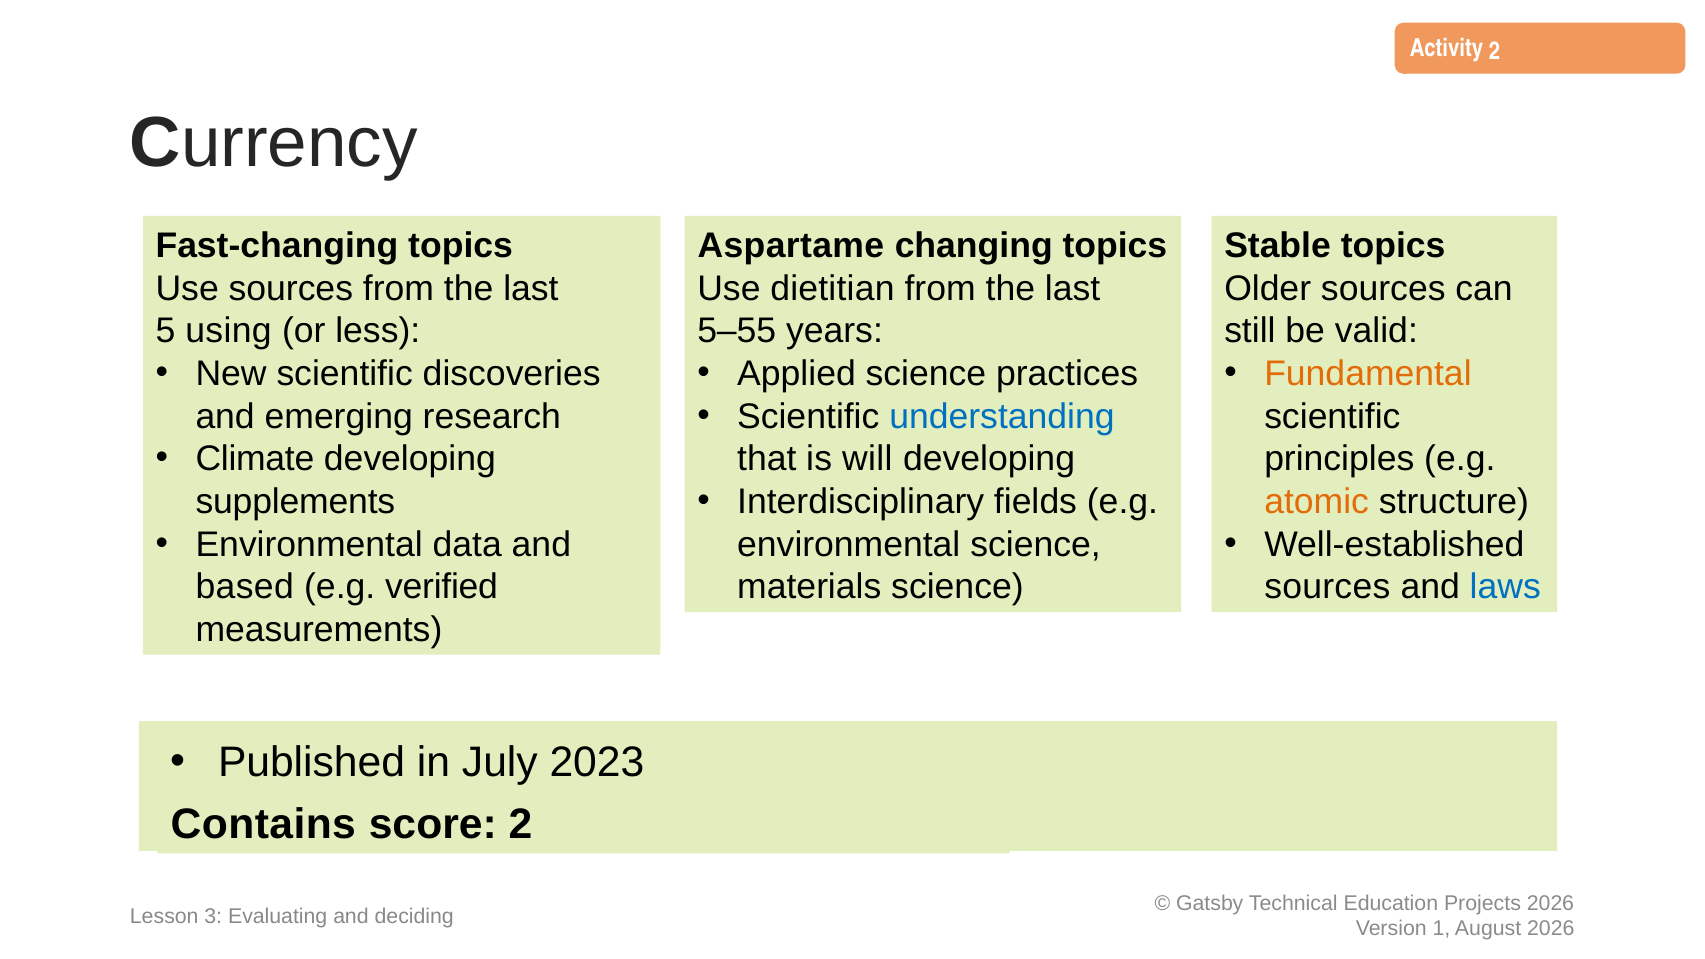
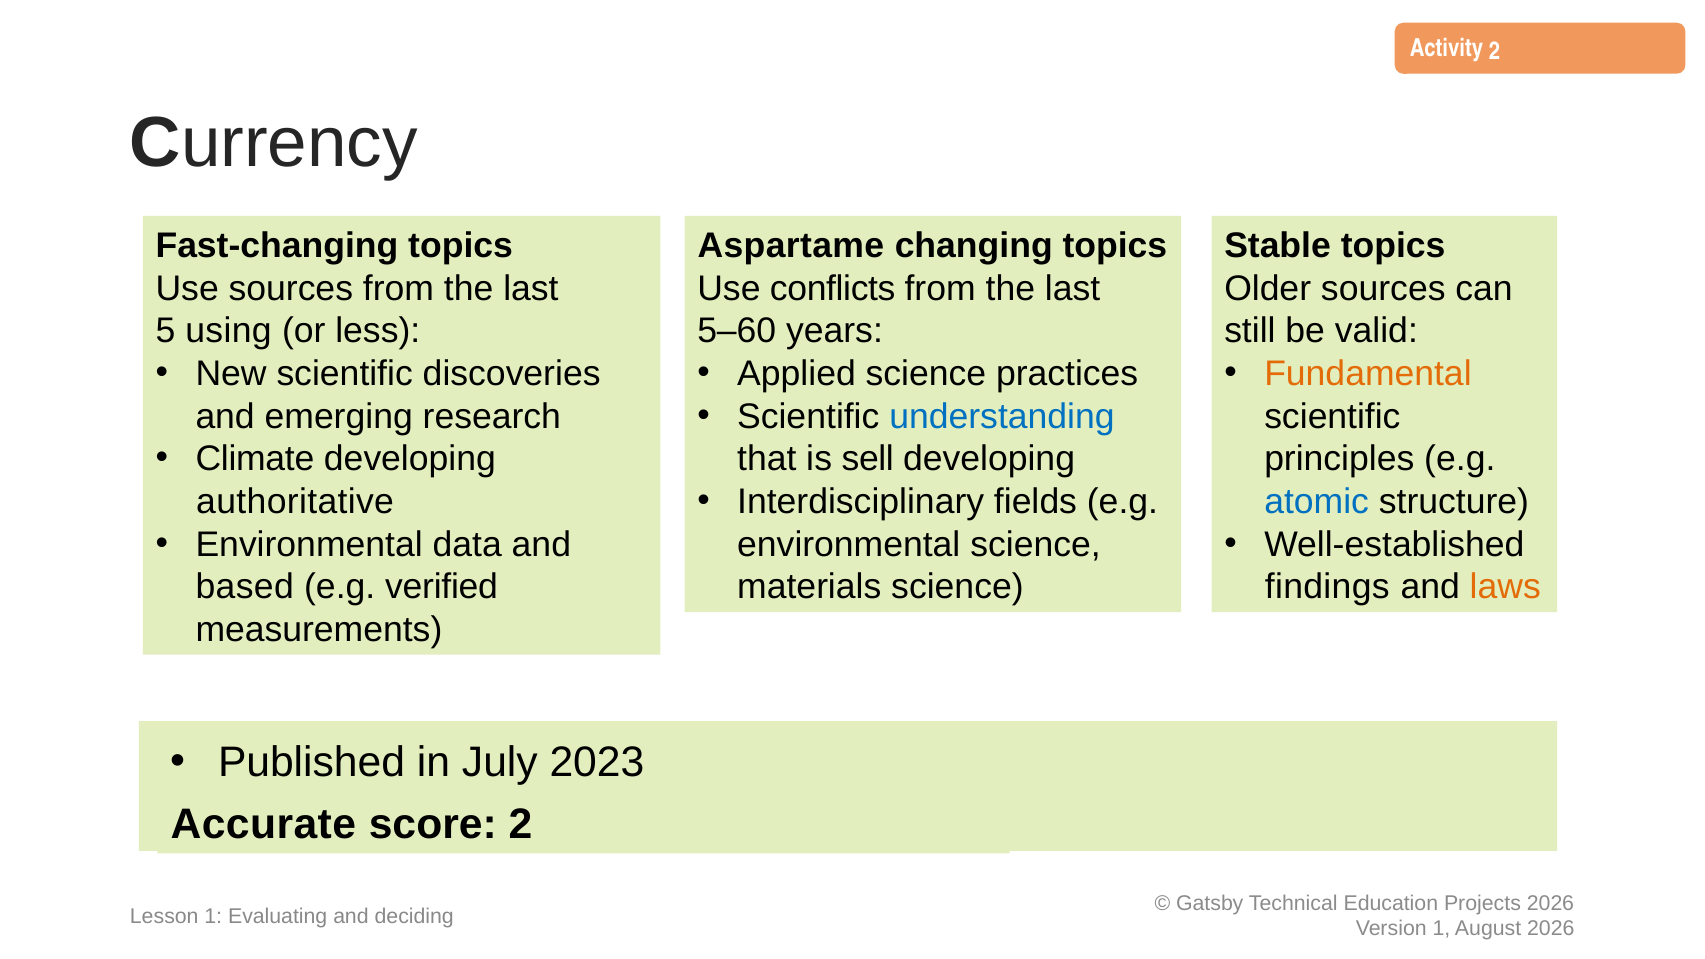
dietitian: dietitian -> conflicts (833, 289)
5–55: 5–55 -> 5–60 (737, 331)
will: will -> sell (868, 459)
supplements: supplements -> authoritative (295, 502)
atomic colour: orange -> blue (1317, 502)
sources: sources -> findings (1327, 587)
laws colour: blue -> orange (1505, 587)
Contains: Contains -> Accurate (263, 825)
Lesson 3: 3 -> 1 (213, 917)
